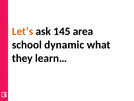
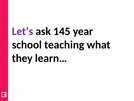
Let’s colour: orange -> purple (23, 31)
area: area -> year (83, 31)
dynamic: dynamic -> teaching (64, 45)
